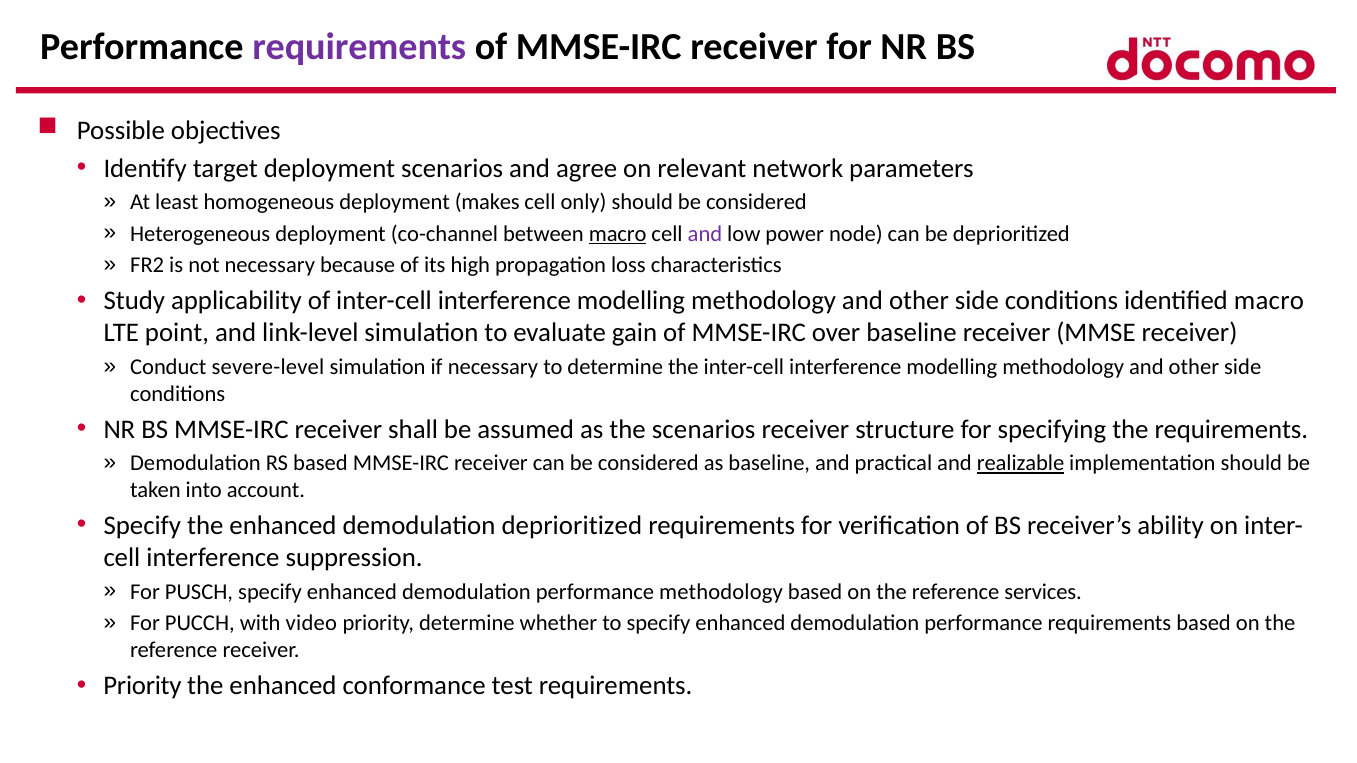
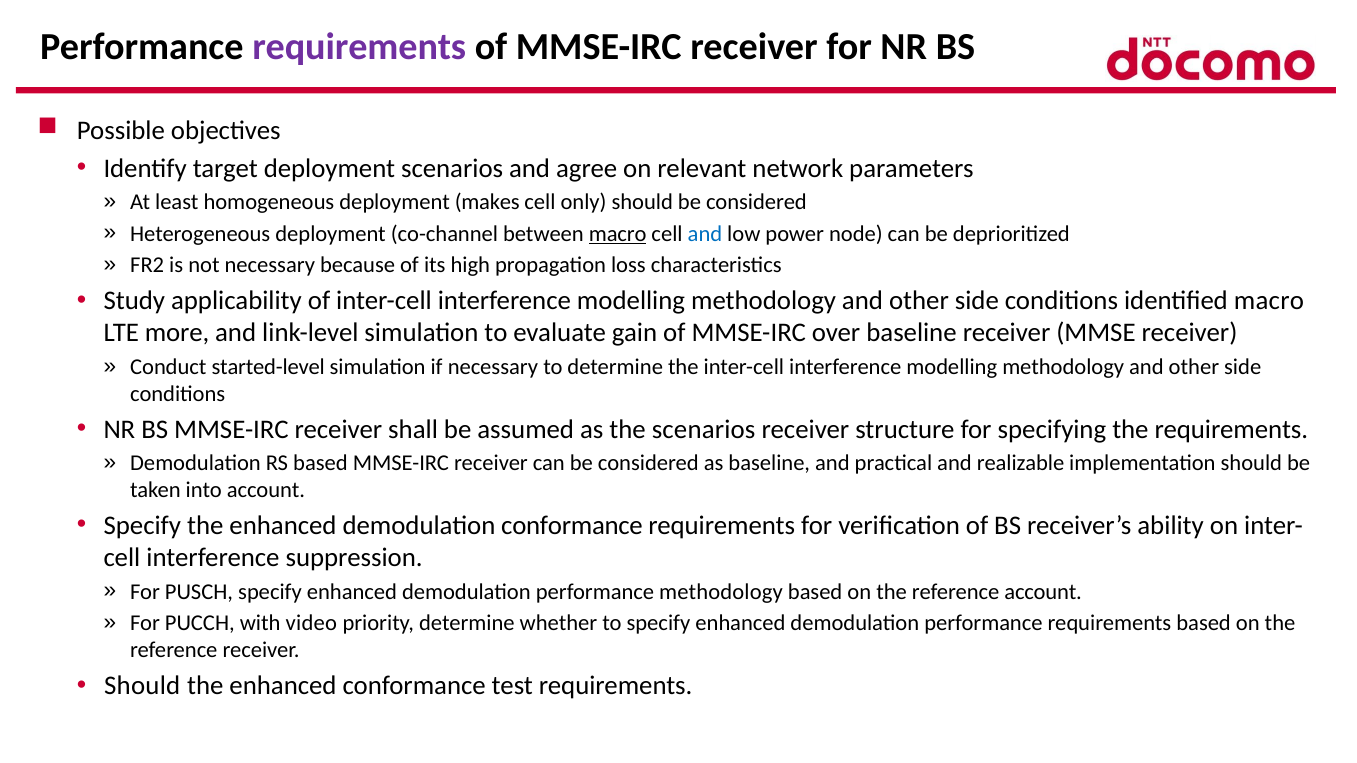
and colour: purple -> blue (705, 234)
point: point -> more (177, 333)
severe-level: severe-level -> started-level (268, 367)
realizable underline: present -> none (1021, 463)
demodulation deprioritized: deprioritized -> conformance (572, 526)
reference services: services -> account (1043, 592)
Priority: Priority -> Should (142, 686)
